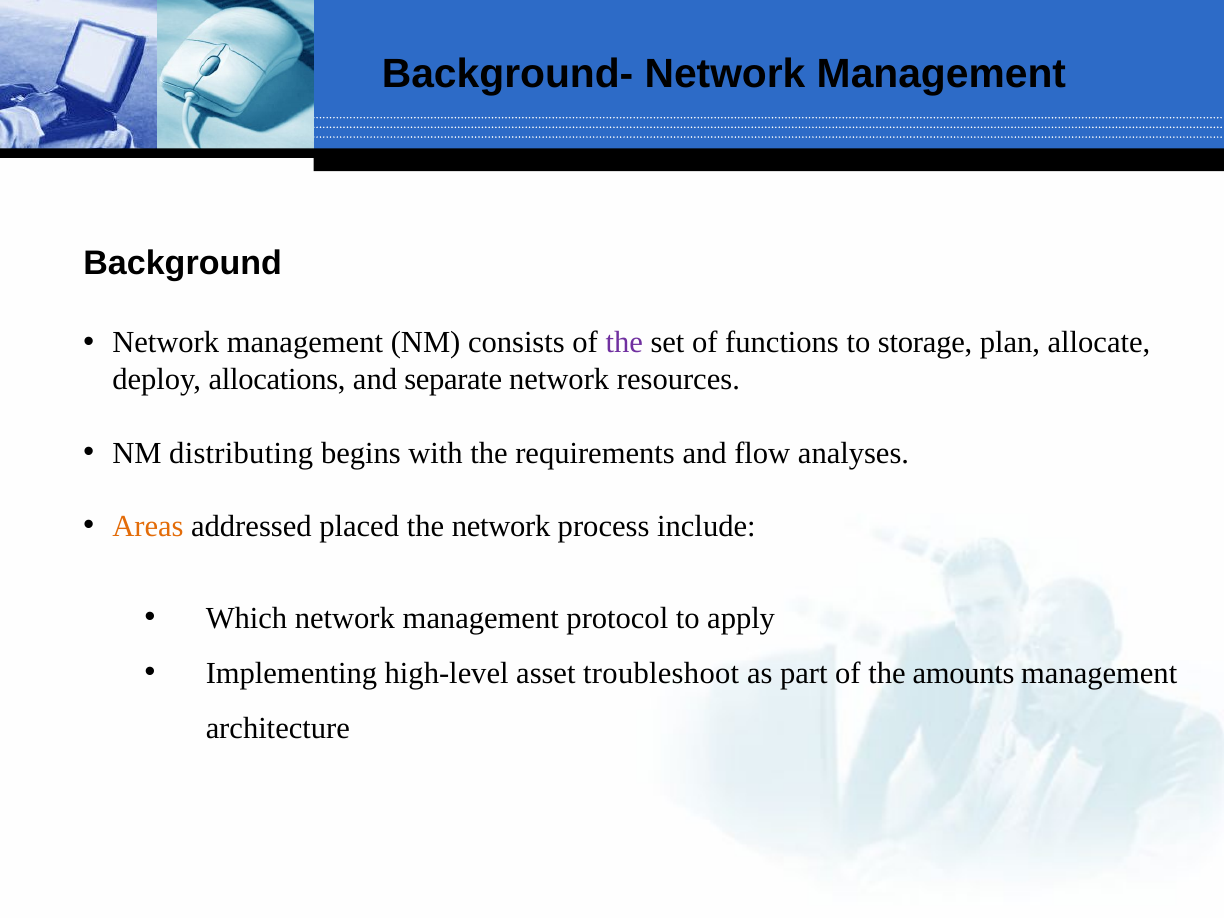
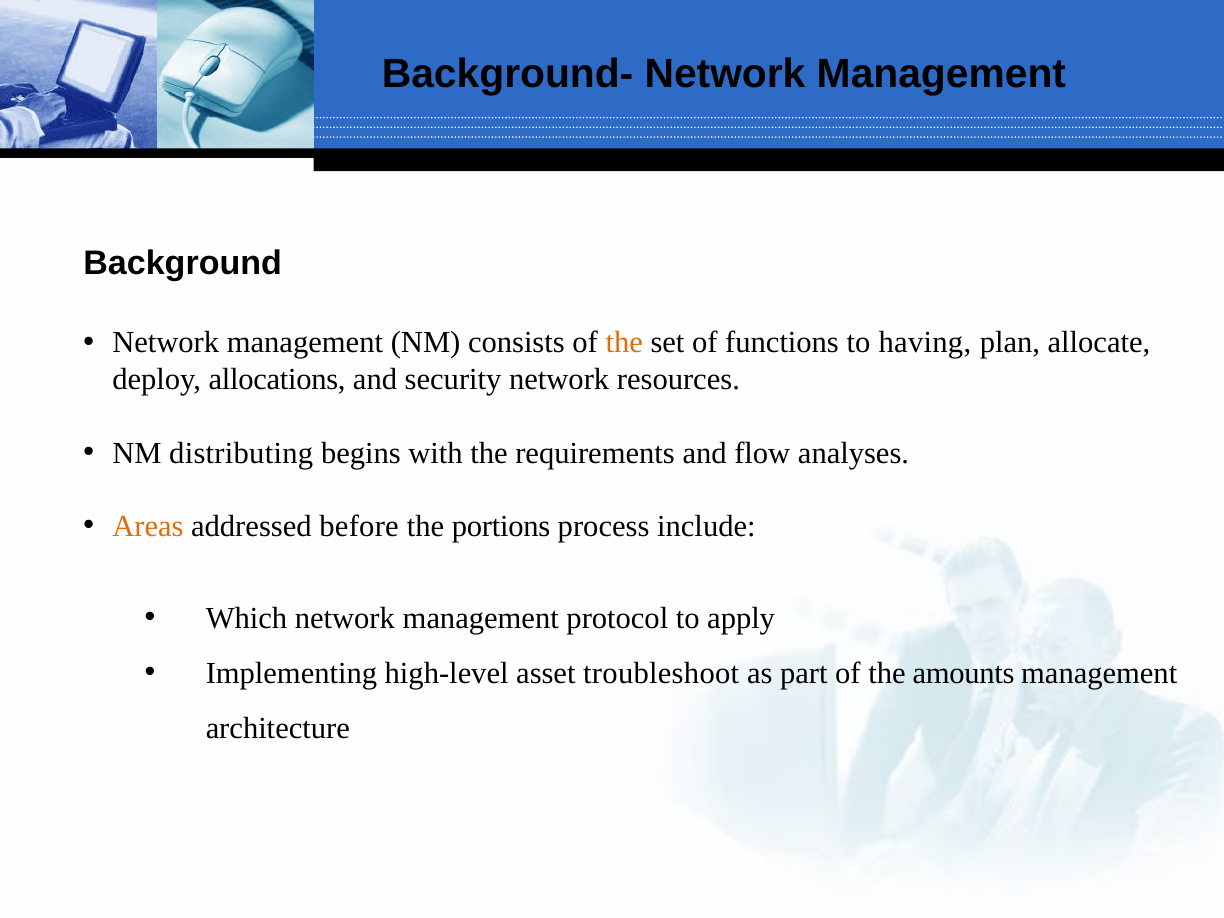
the colour: purple -> orange (624, 343)
storage: storage -> having (925, 343)
separate: separate -> security (453, 379)
placed: placed -> before (359, 526)
the network: network -> portions (501, 526)
